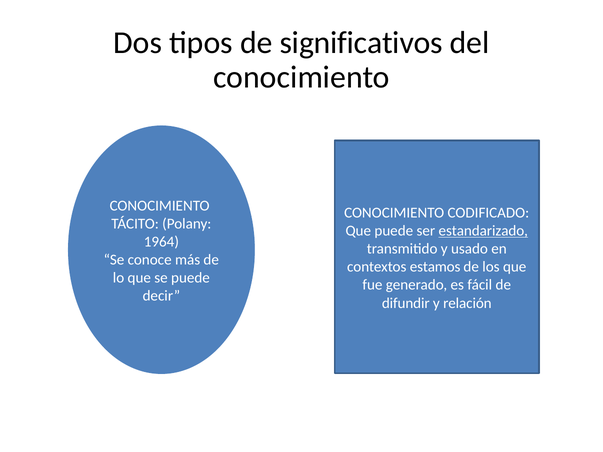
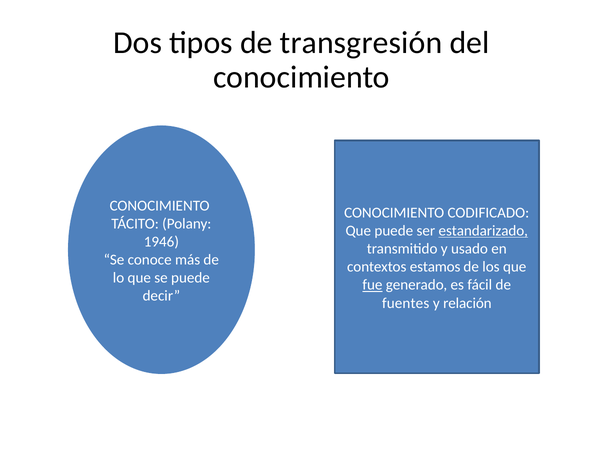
significativos: significativos -> transgresión (361, 43)
1964: 1964 -> 1946 (161, 242)
fue underline: none -> present (372, 285)
difundir: difundir -> fuentes (406, 303)
